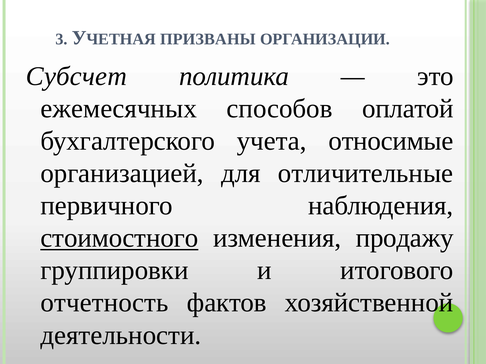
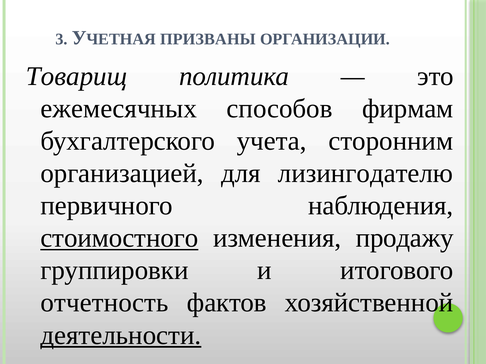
Субсчет: Субсчет -> Товарищ (76, 76)
оплатой: оплатой -> фирмам (408, 109)
относимые: относимые -> сторонним (391, 141)
отличительные: отличительные -> лизингодателю (366, 174)
деятельности underline: none -> present (121, 336)
